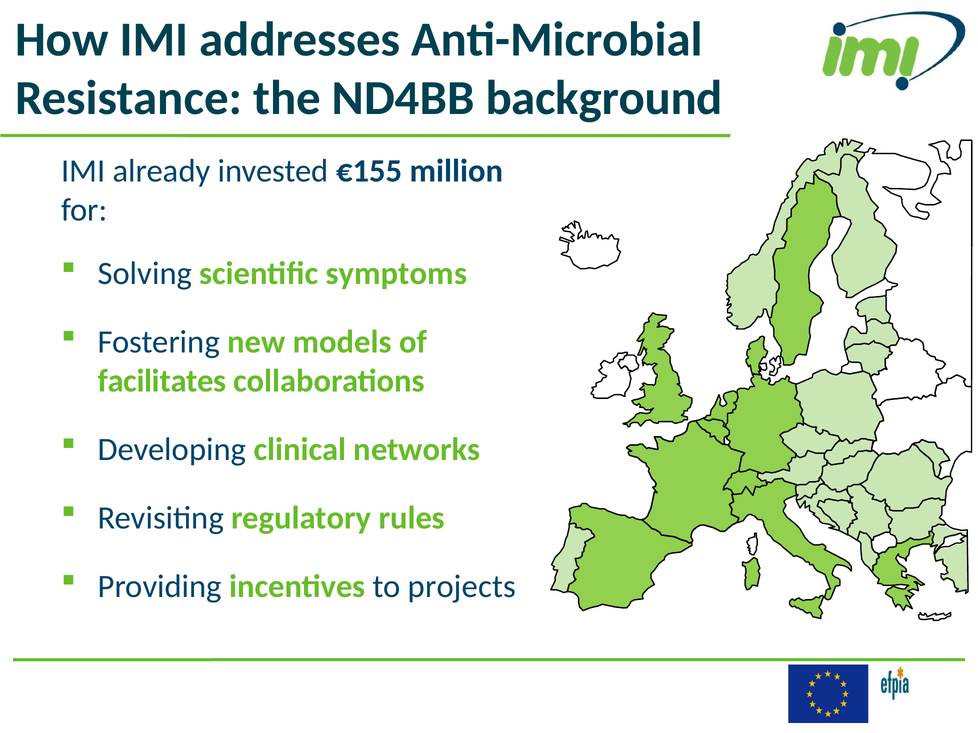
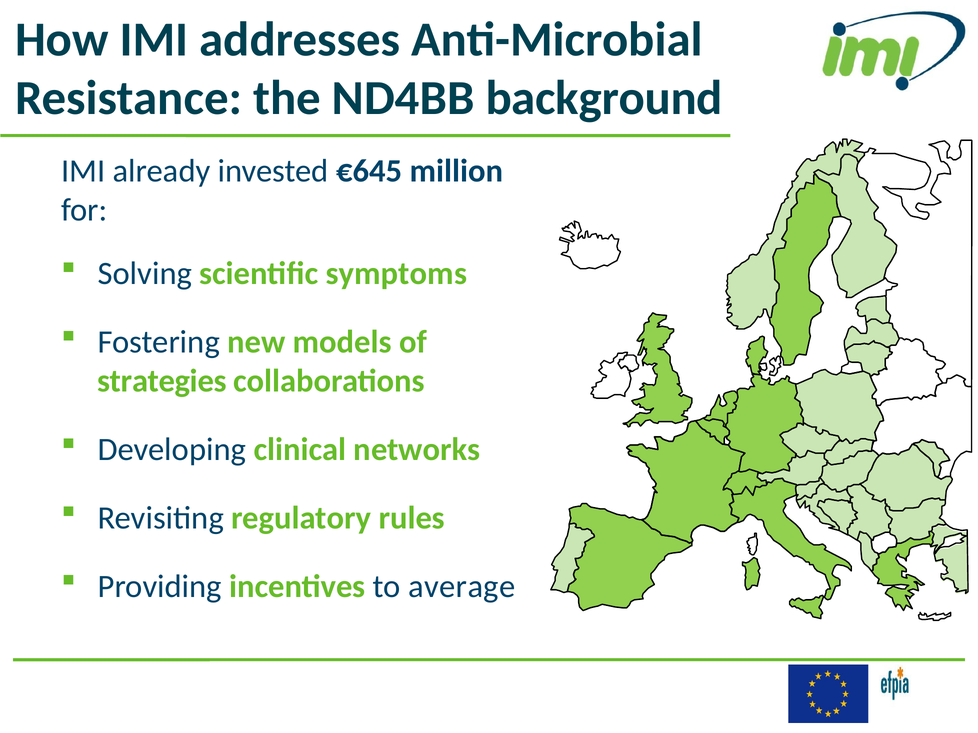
€155: €155 -> €645 (369, 171)
facilitates: facilitates -> strategies (162, 381)
projects: projects -> average (462, 587)
